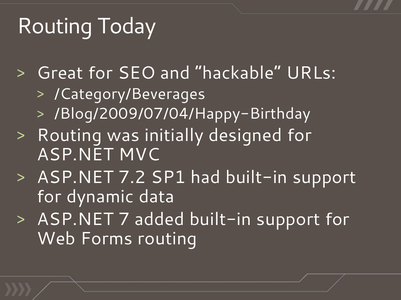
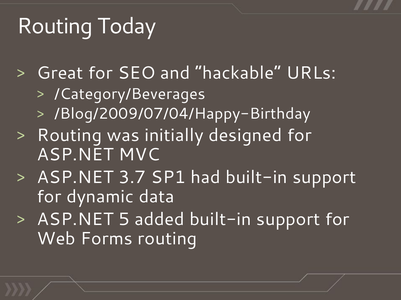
7.2: 7.2 -> 3.7 (132, 178)
7: 7 -> 5 (124, 220)
